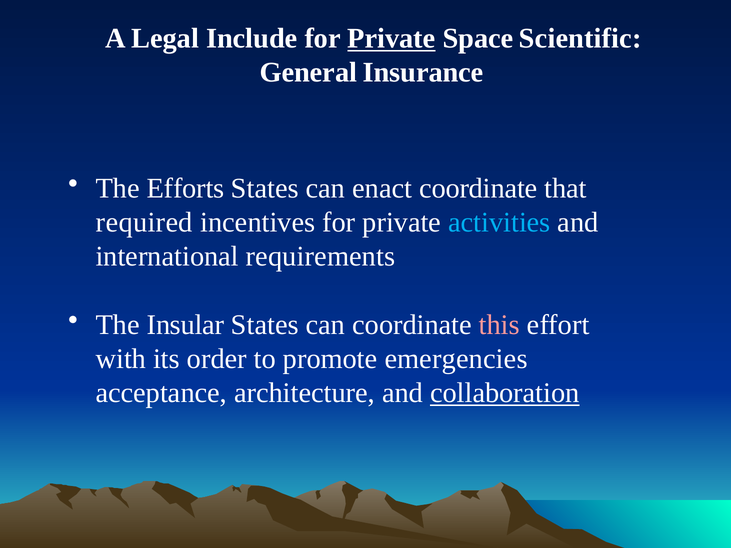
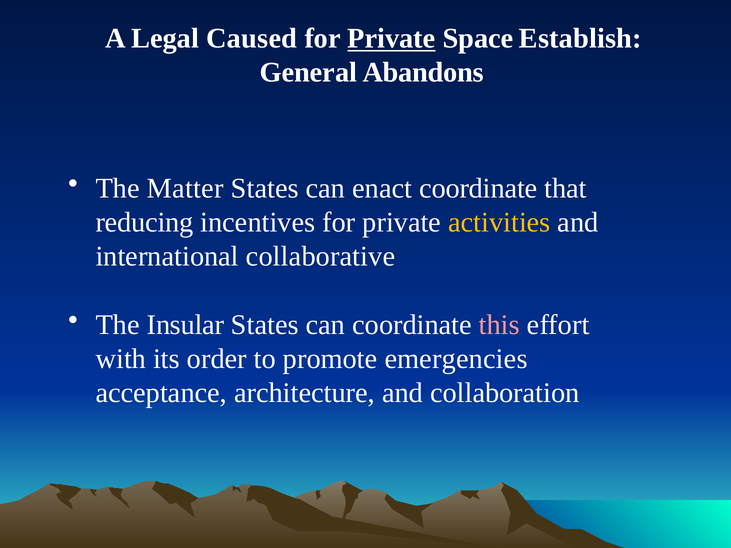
Include: Include -> Caused (252, 39)
Scientific: Scientific -> Establish (580, 39)
Insurance: Insurance -> Abandons (423, 73)
Efforts: Efforts -> Matter (185, 188)
required: required -> reducing (145, 223)
activities colour: light blue -> yellow (499, 223)
requirements: requirements -> collaborative (321, 257)
collaboration underline: present -> none (505, 393)
